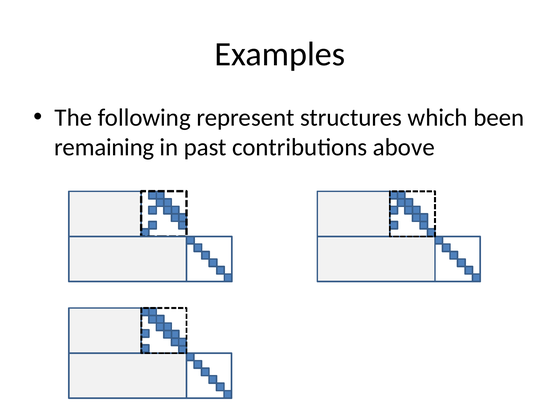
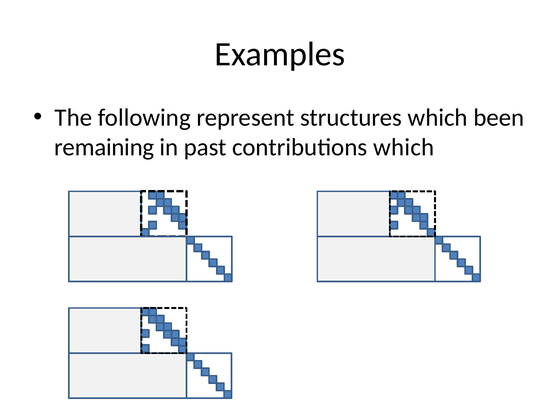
contributions above: above -> which (404, 147)
